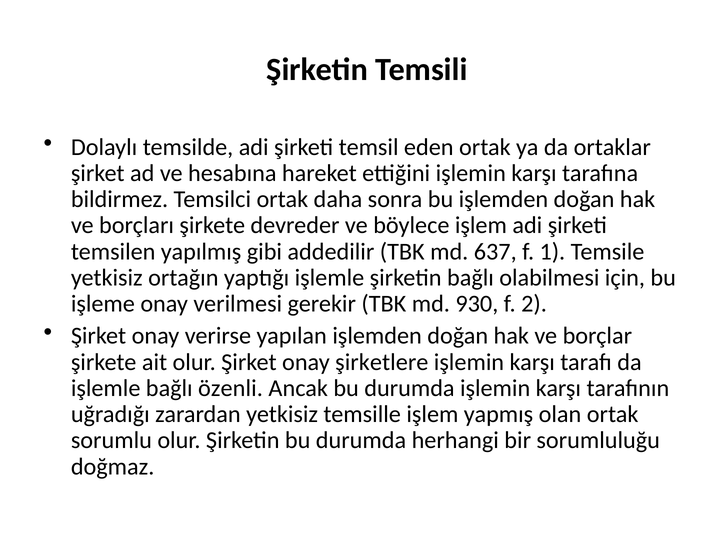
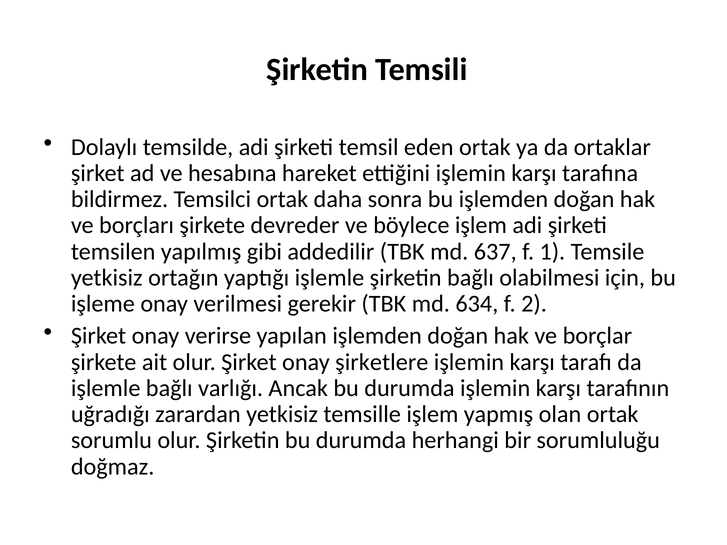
930: 930 -> 634 (477, 304)
özenli: özenli -> varlığı (231, 388)
